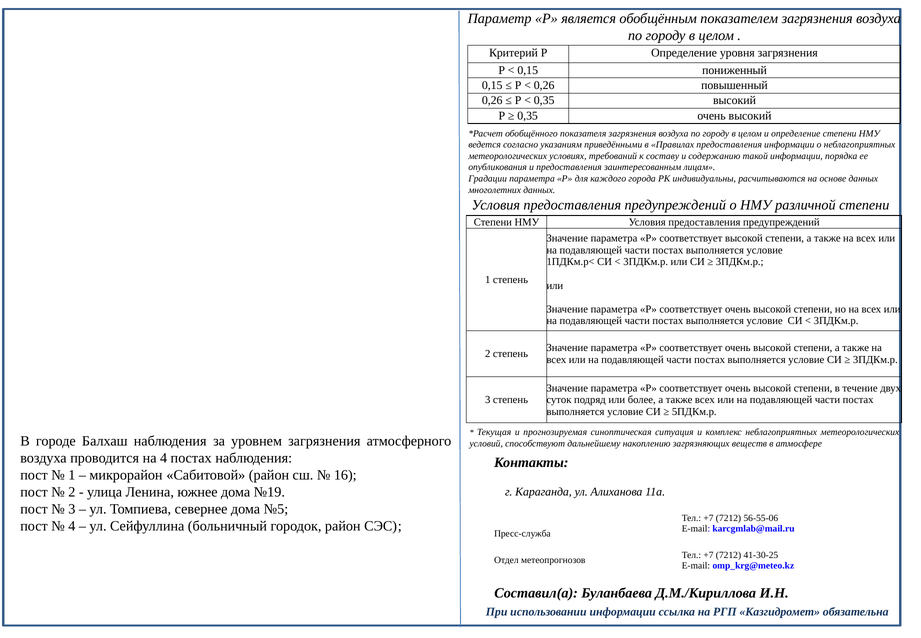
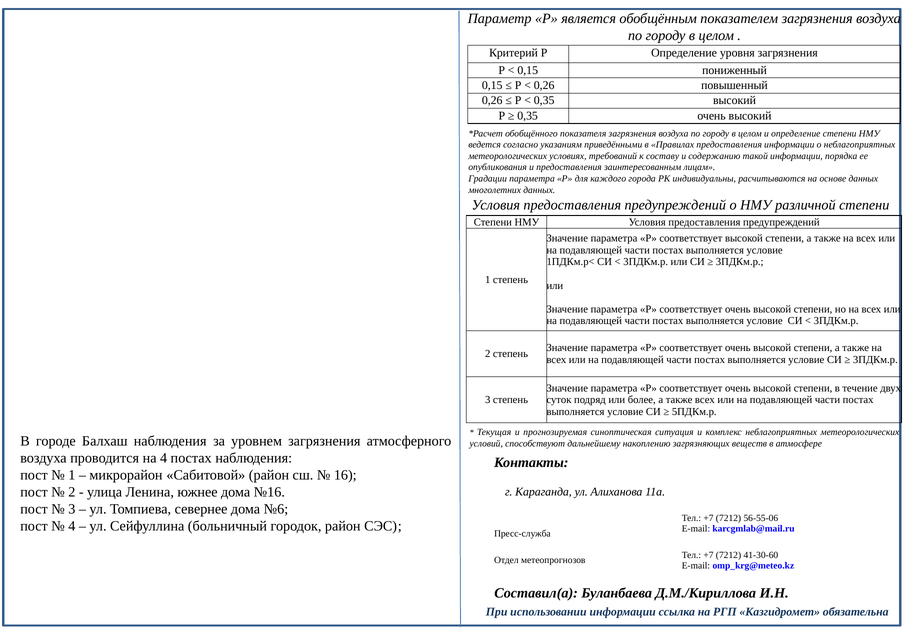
№19: №19 -> №16 (269, 492)
№5: №5 -> №6 (276, 509)
41-30-25: 41-30-25 -> 41-30-60 (761, 555)
